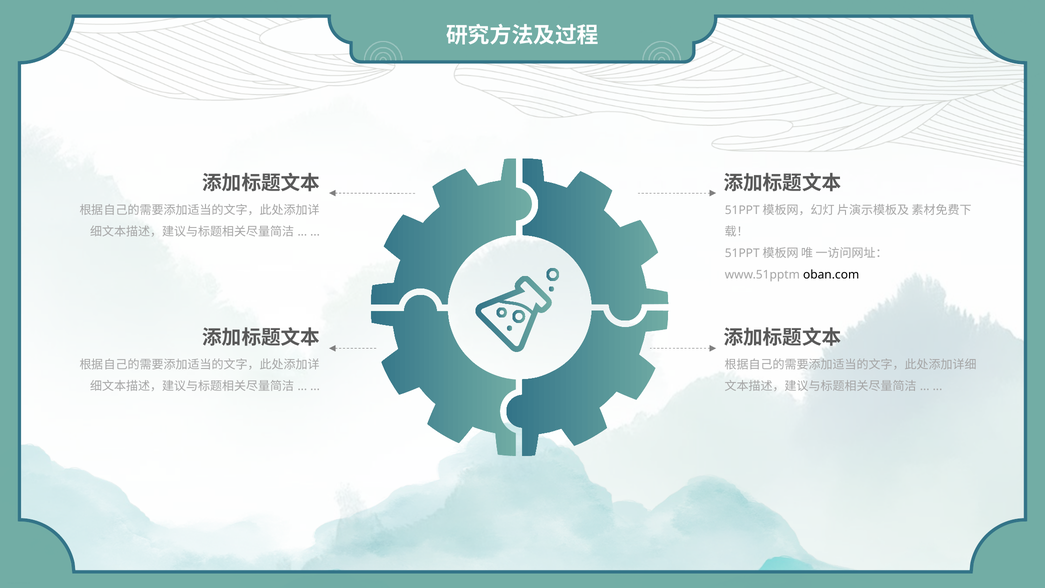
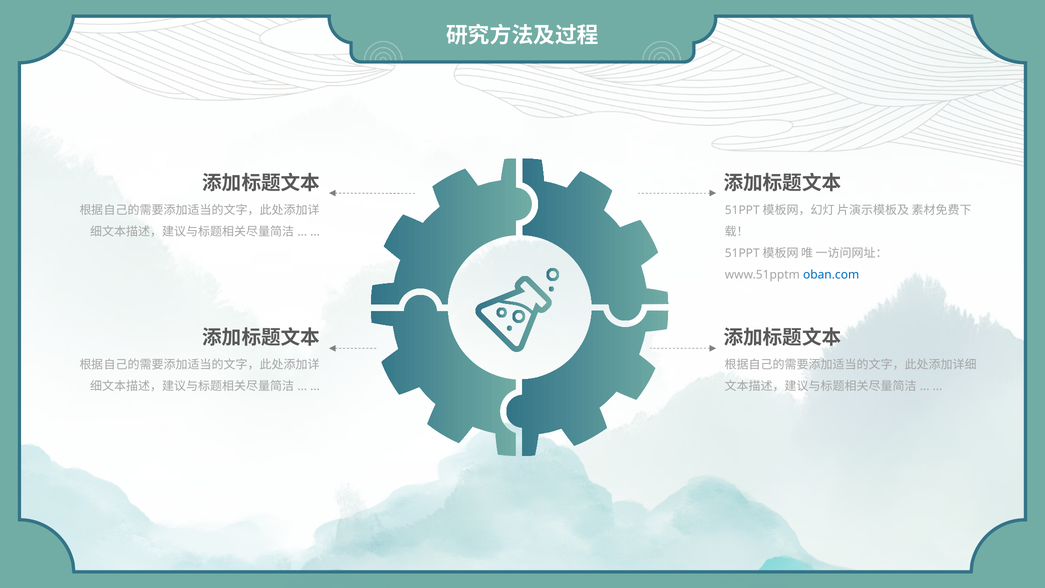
oban.com colour: black -> blue (831, 275)
